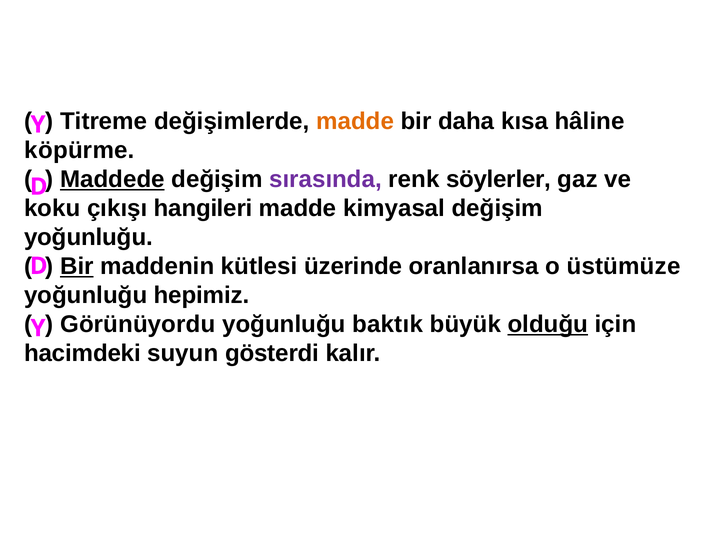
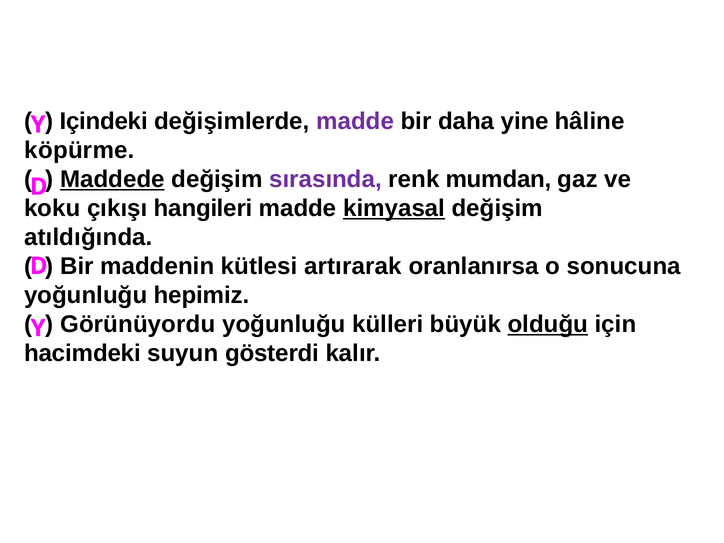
Titreme: Titreme -> Içindeki (104, 122)
madde colour: orange -> purple (355, 122)
kısa: kısa -> yine (525, 122)
söylerler: söylerler -> mumdan (499, 179)
kimyasal underline: none -> present (394, 208)
yoğunluğu: yoğunluğu -> atıldığında (88, 237)
Bir underline: present -> none (77, 266)
üzerinde: üzerinde -> artırarak (353, 266)
üstümüze: üstümüze -> sonucuna (624, 266)
baktık: baktık -> külleri (388, 324)
